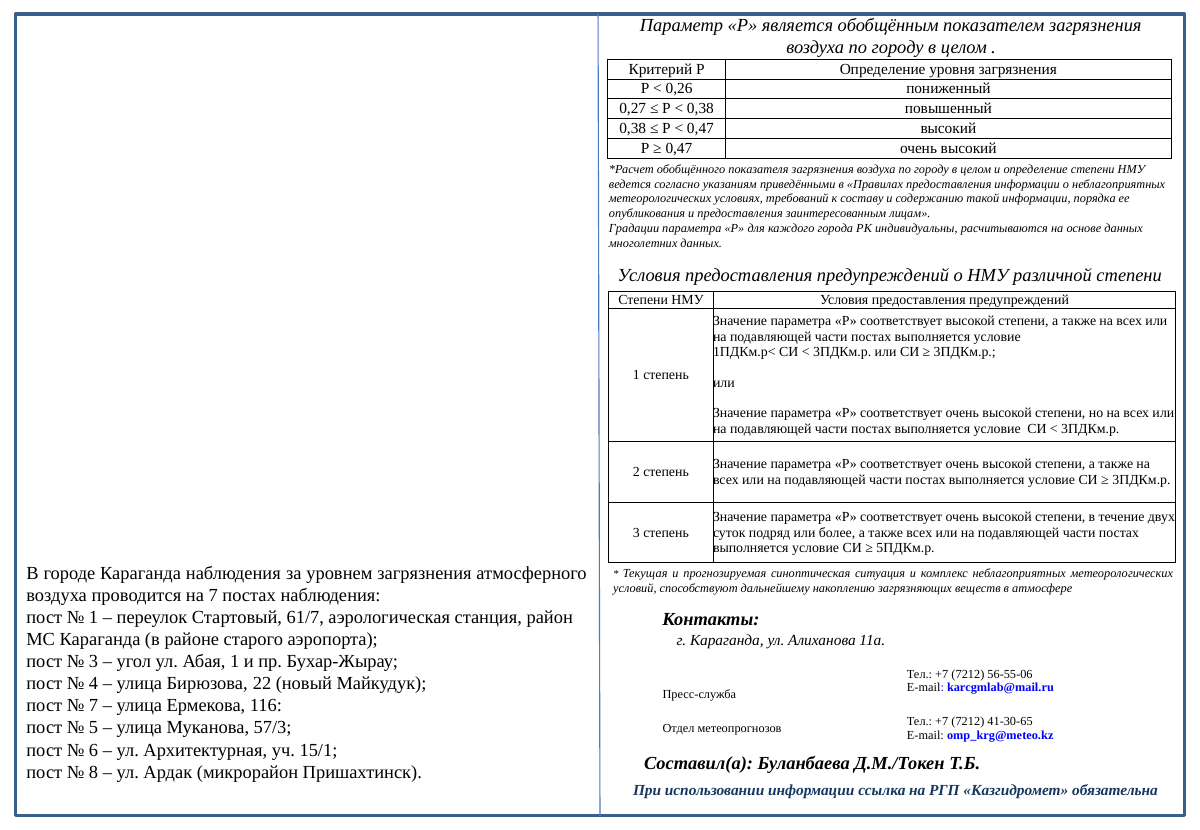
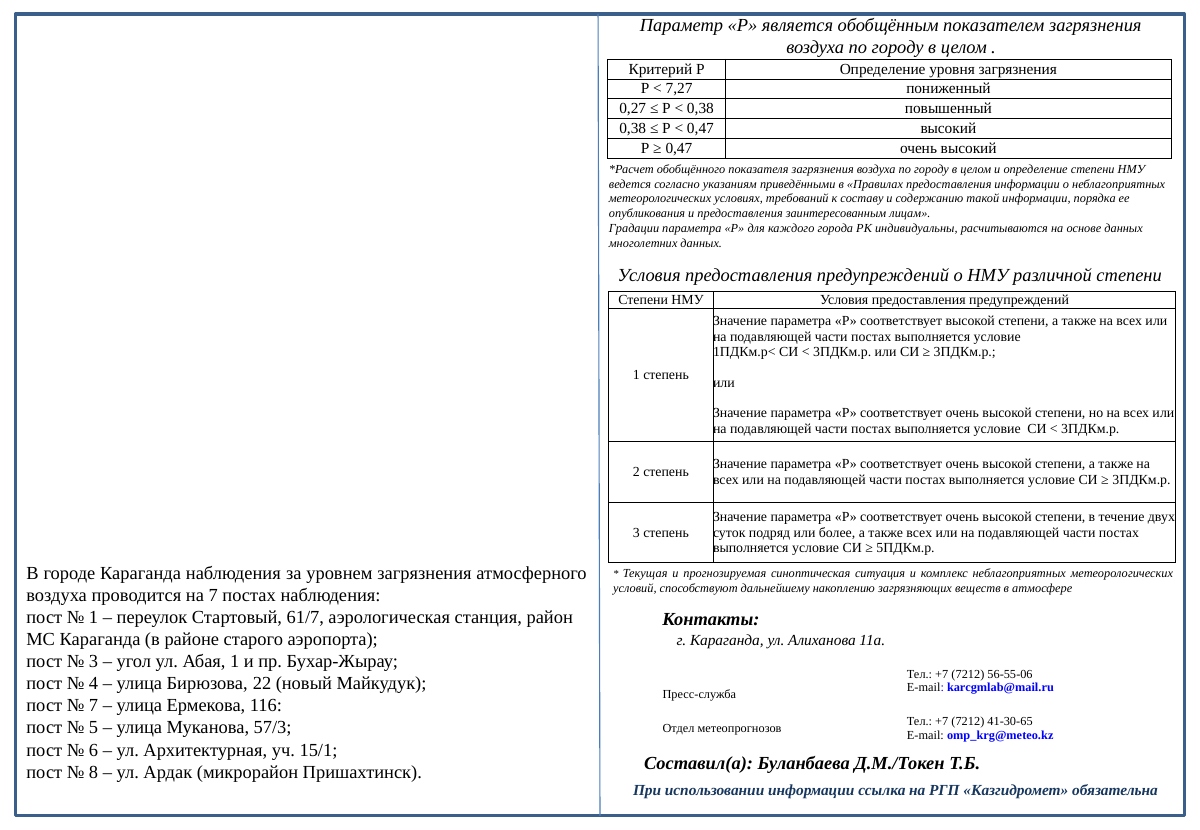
0,26: 0,26 -> 7,27 (679, 89)
